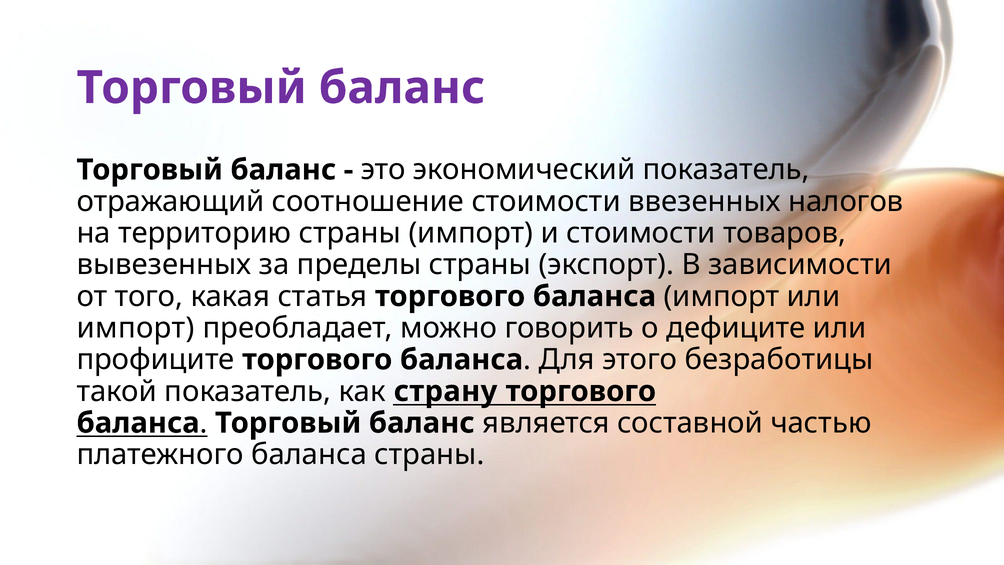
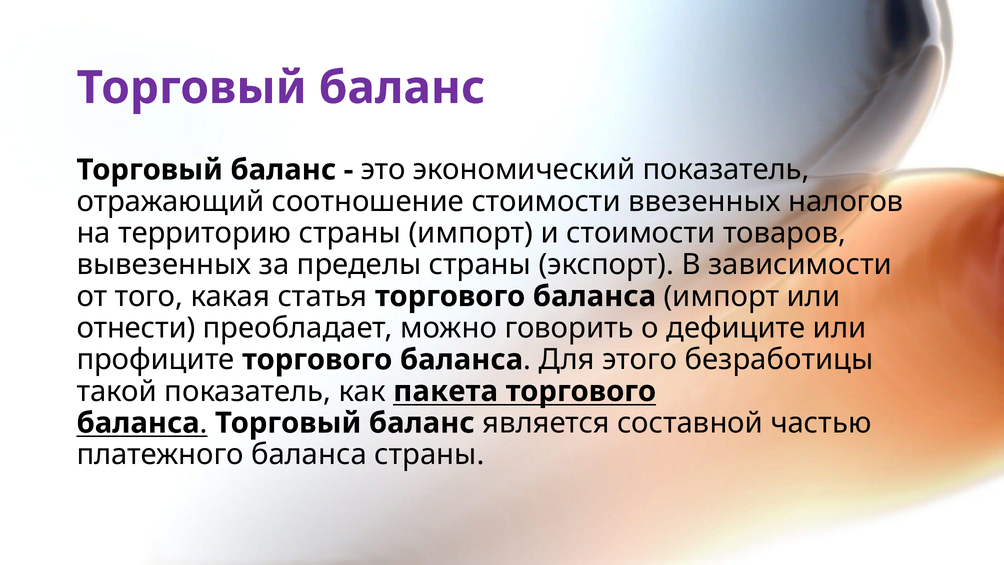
импорт: импорт -> отнести (136, 328)
страну: страну -> пакета (446, 391)
